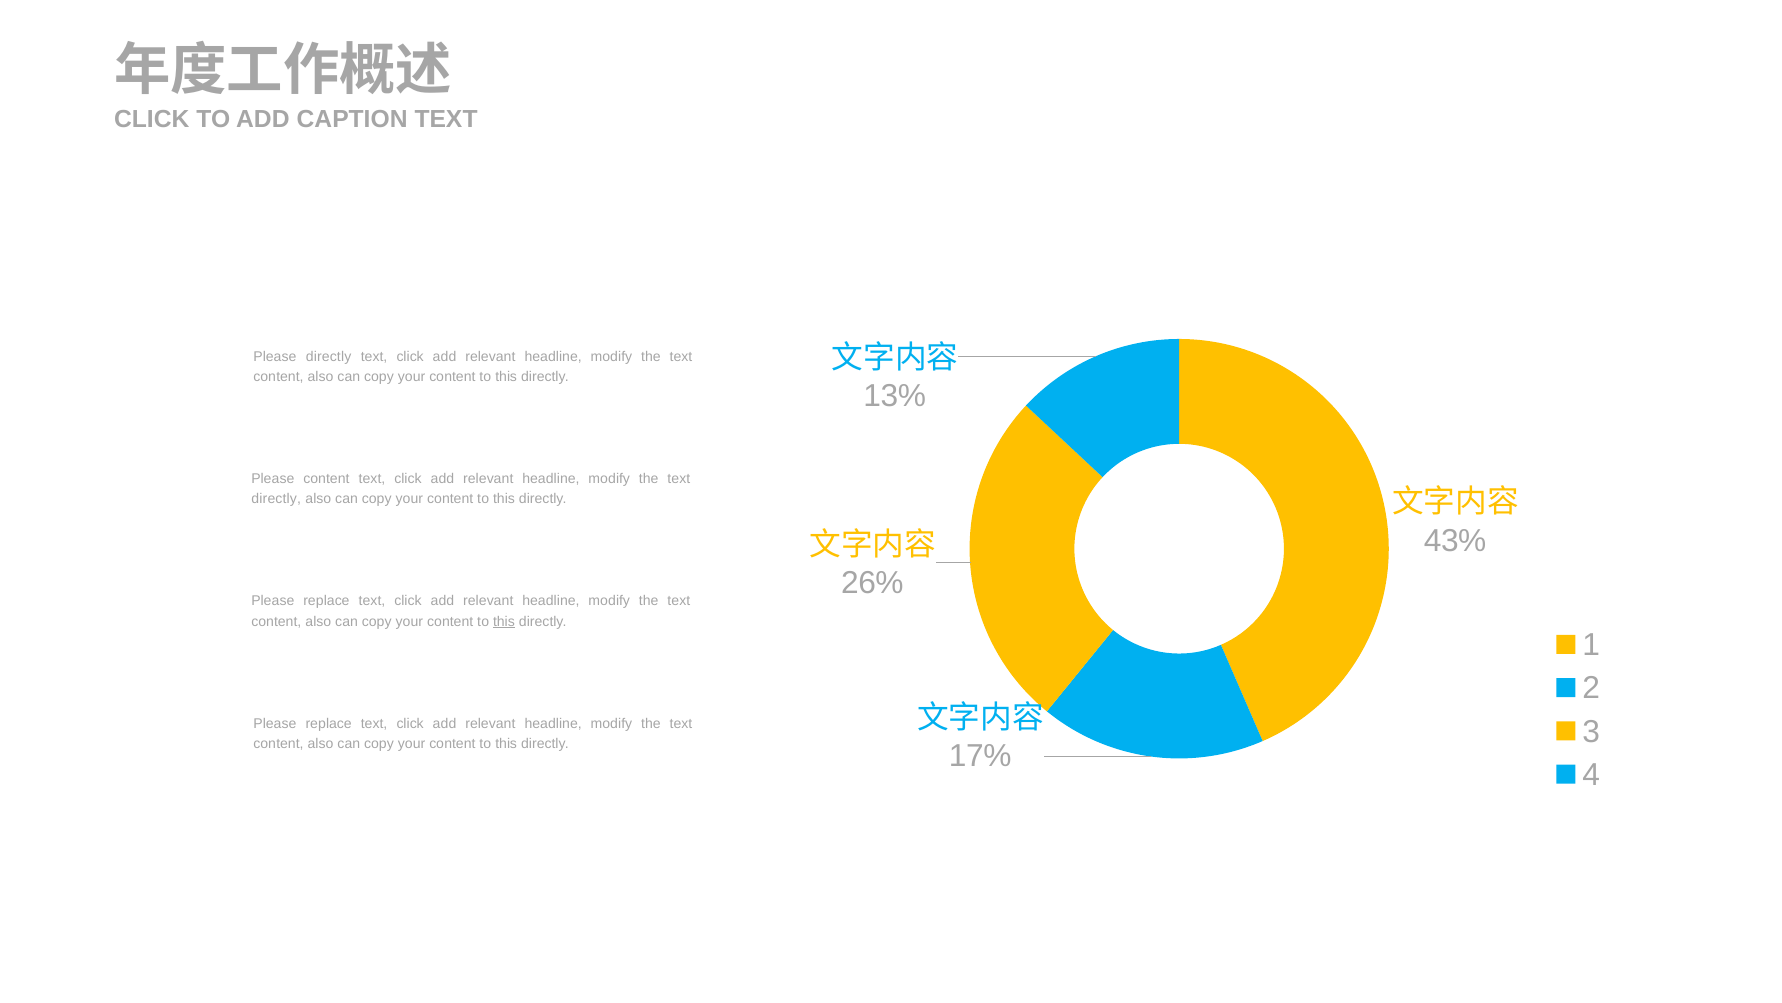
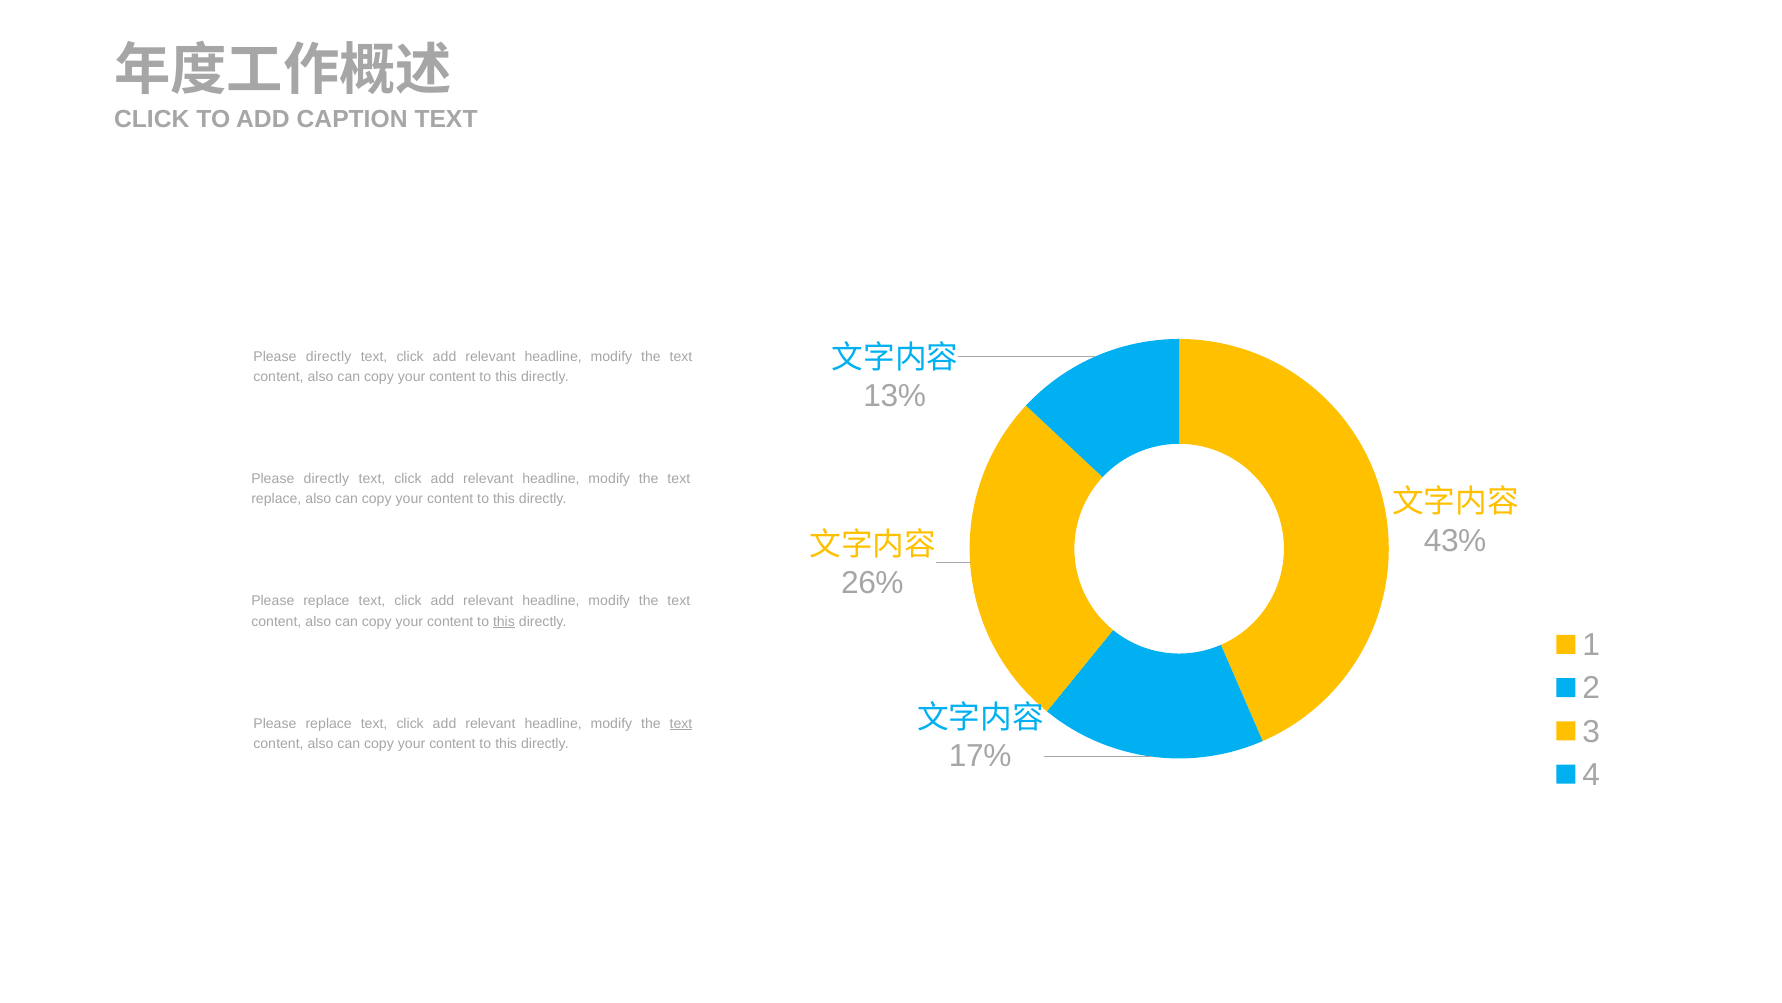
content: content -> directly (326, 479)
directly: directly -> replace (276, 499)
text underline: none -> present (681, 723)
